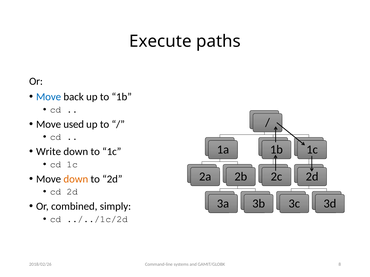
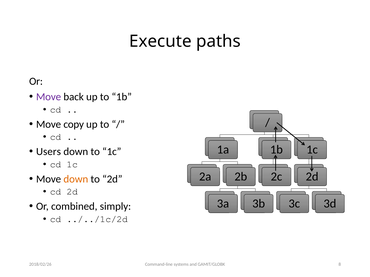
Move colour: blue -> purple (49, 97)
used: used -> copy (74, 124)
Write: Write -> Users (49, 152)
